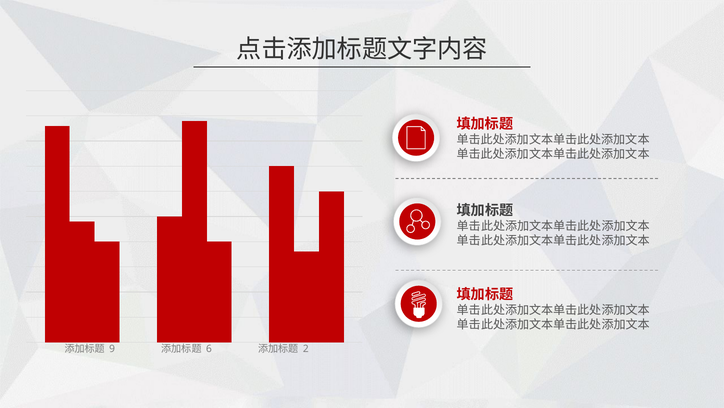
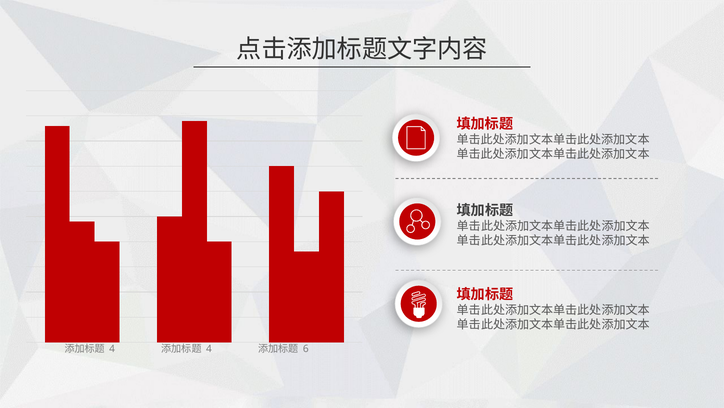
9: 9 -> 4 (112, 348)
6: 6 -> 4 (209, 348)
2: 2 -> 6 (306, 348)
